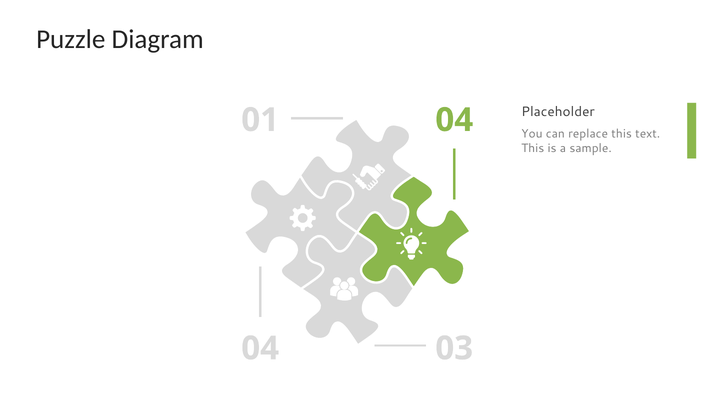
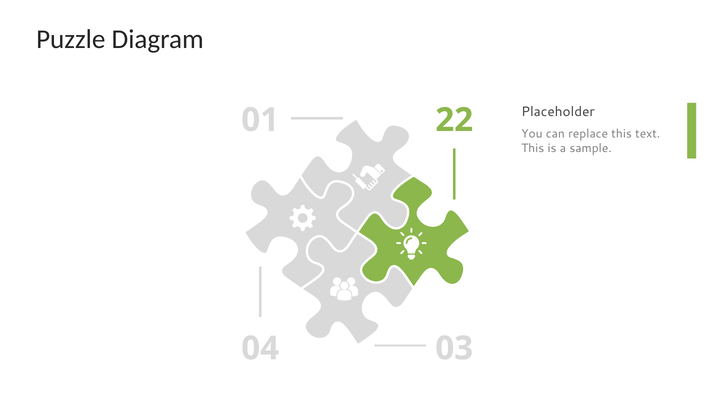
01 04: 04 -> 22 (454, 120)
